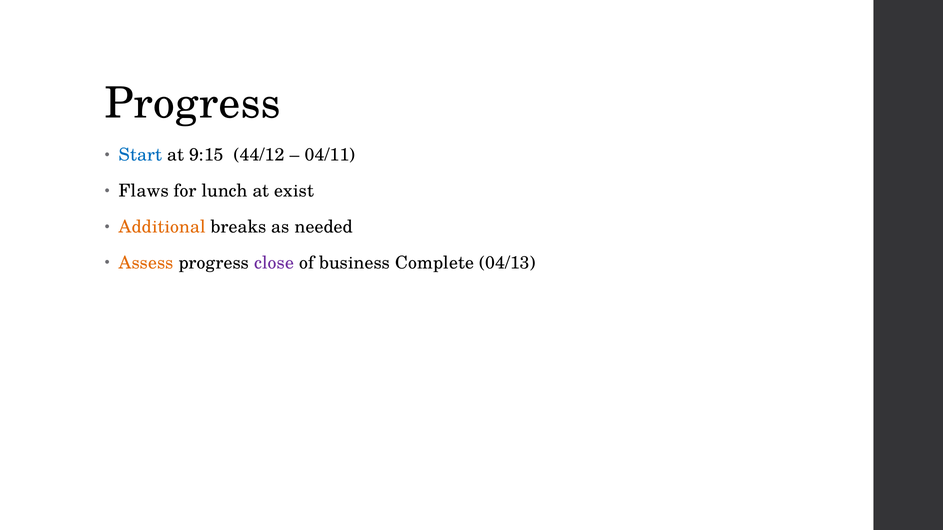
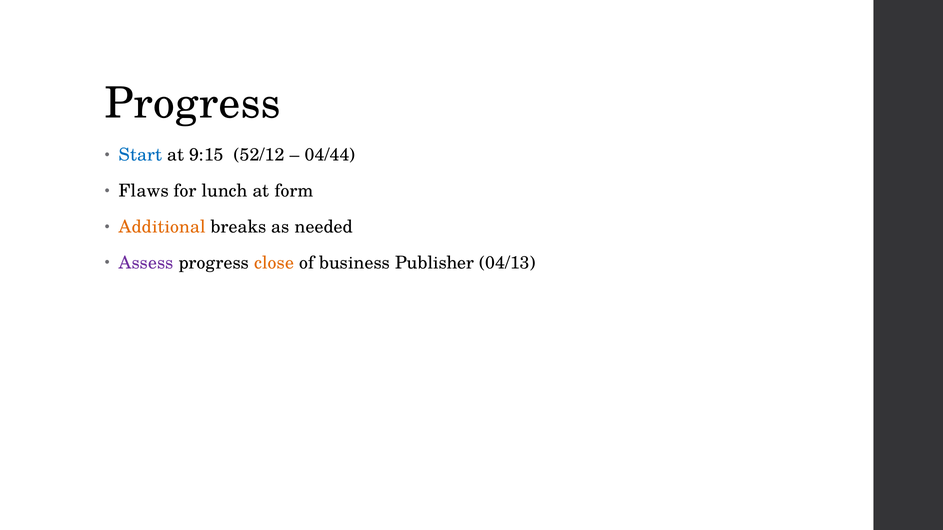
44/12: 44/12 -> 52/12 (259, 155)
04/11: 04/11 -> 04/44 (330, 155)
exist: exist -> form (294, 191)
Assess colour: orange -> purple (146, 263)
close colour: purple -> orange (274, 263)
Complete: Complete -> Publisher (435, 263)
